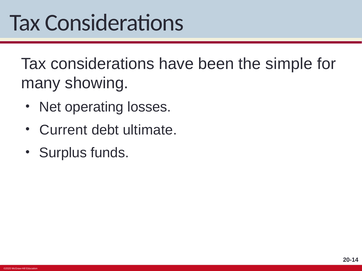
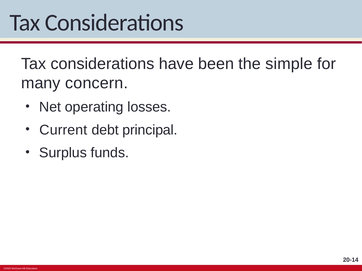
showing: showing -> concern (97, 83)
ultimate: ultimate -> principal (150, 130)
